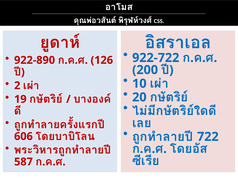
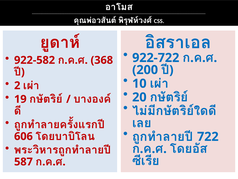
922-890: 922-890 -> 922-582 (35, 60)
126: 126 -> 368 (102, 60)
